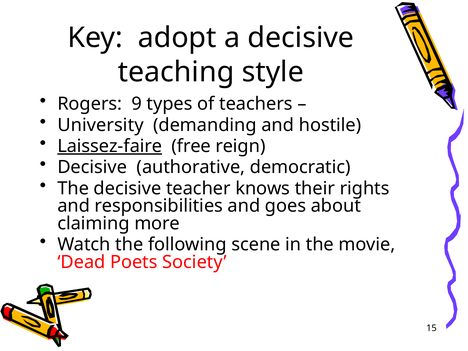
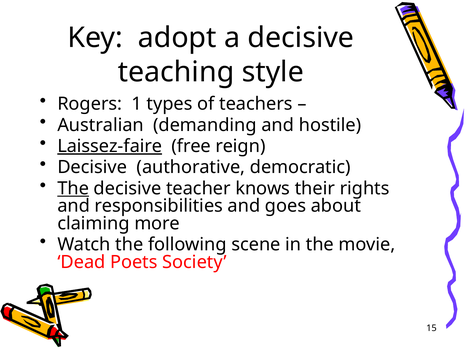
9: 9 -> 1 (137, 104)
University: University -> Australian (101, 125)
The underline: none -> present (73, 188)
